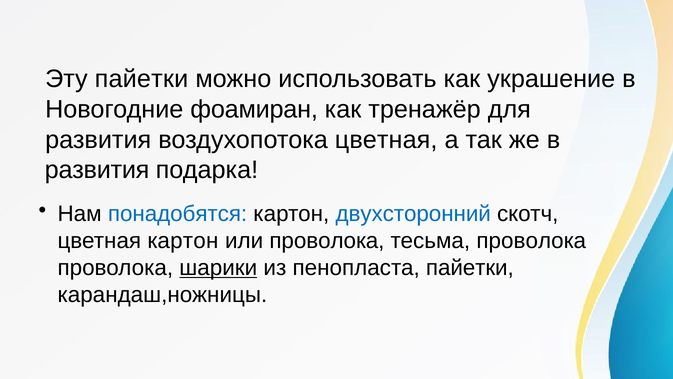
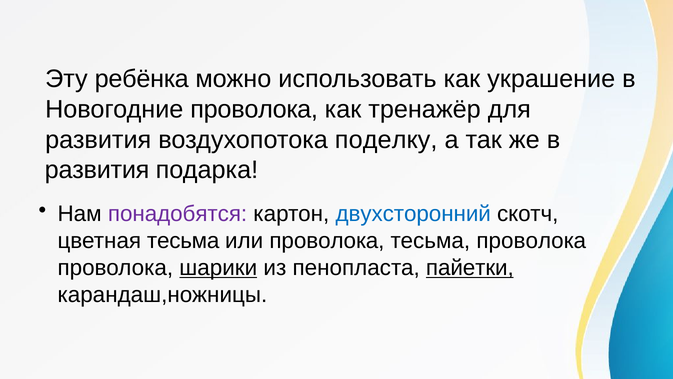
Эту пайетки: пайетки -> ребёнка (142, 79)
Новогодние фоамиран: фоамиран -> проволока (254, 109)
воздухопотока цветная: цветная -> поделку (386, 140)
понадобятся colour: blue -> purple (178, 214)
цветная картон: картон -> тесьма (183, 241)
пайетки underline: none -> present (470, 268)
